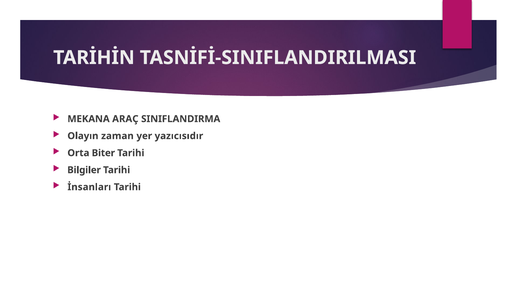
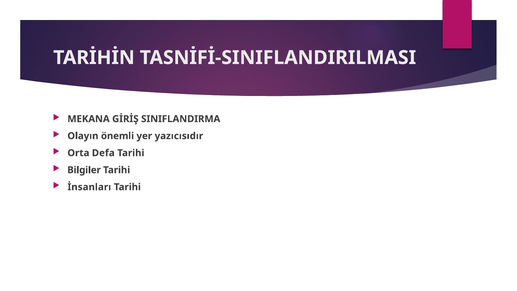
ARAÇ: ARAÇ -> GİRİŞ (125, 119)
zaman: zaman -> önemli (117, 136)
Biter: Biter -> Defa (103, 153)
